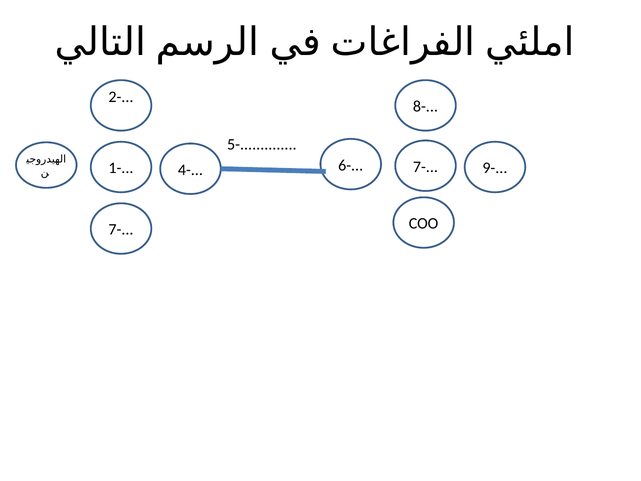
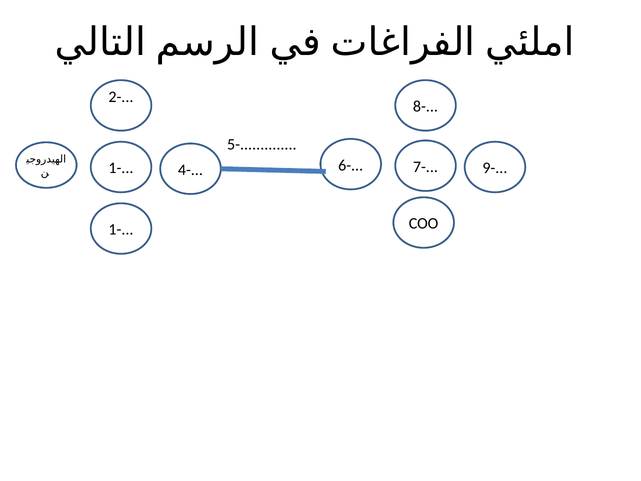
7-: 7- -> 1- (121, 230)
